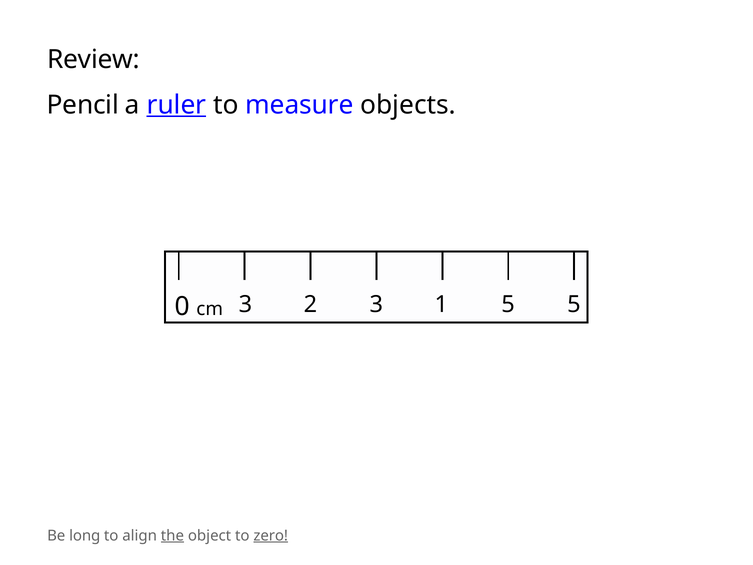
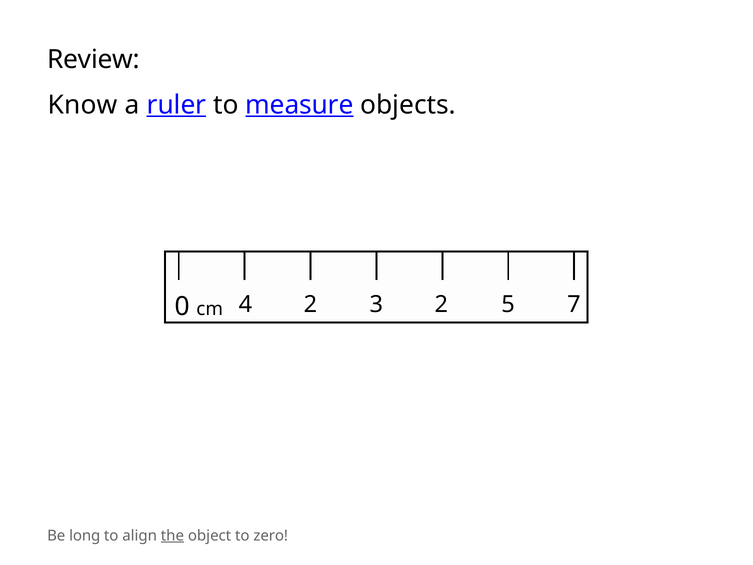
Pencil: Pencil -> Know (83, 105)
measure underline: none -> present (299, 105)
cm 3: 3 -> 4 (245, 304)
3 1: 1 -> 2 (441, 304)
5 5: 5 -> 7 (574, 304)
zero underline: present -> none (271, 535)
